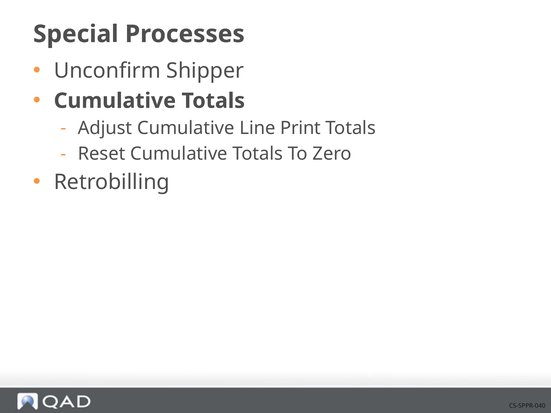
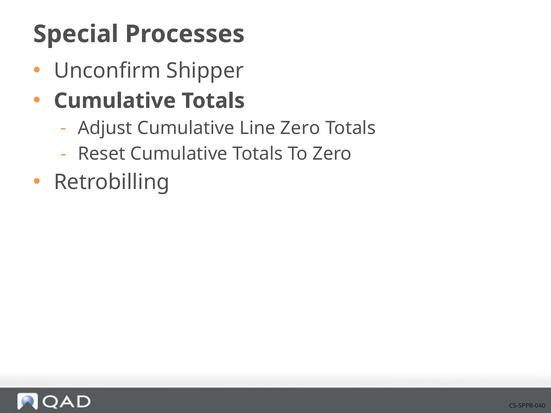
Line Print: Print -> Zero (300, 128)
